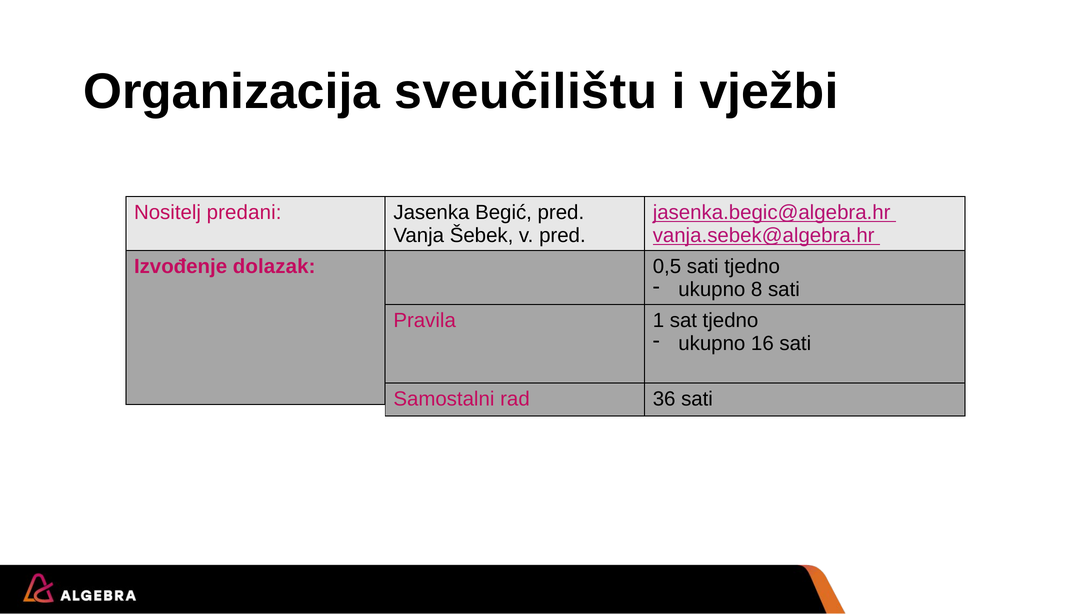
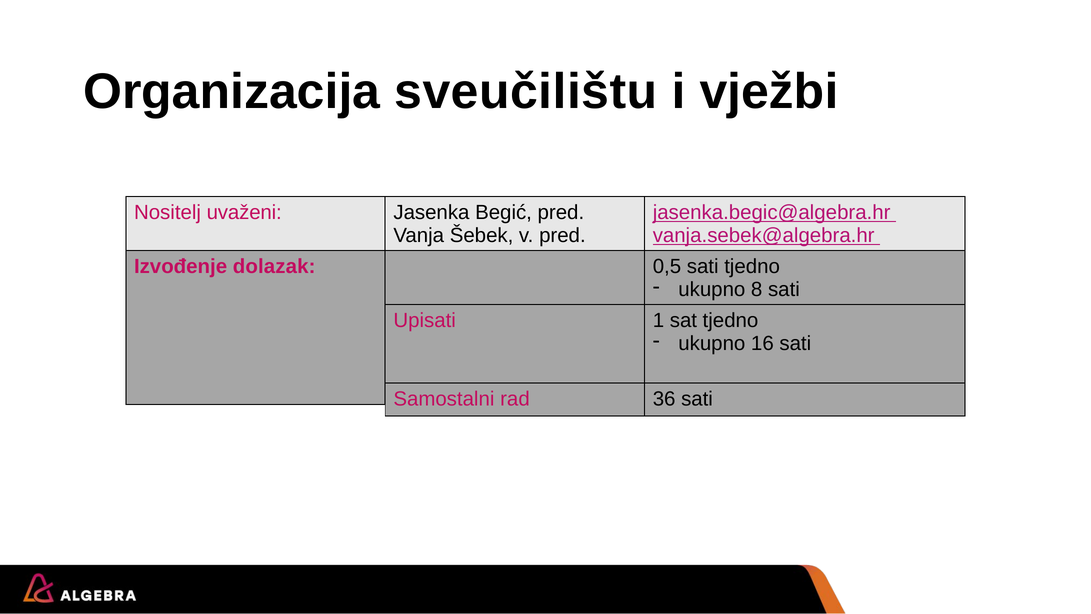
predani: predani -> uvaženi (244, 212)
Pravila: Pravila -> Upisati (425, 320)
